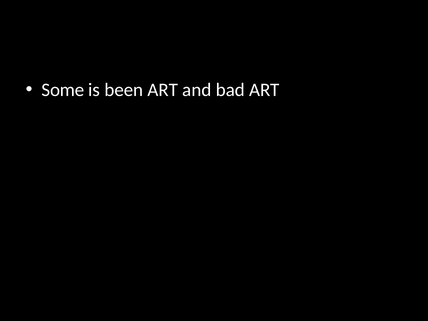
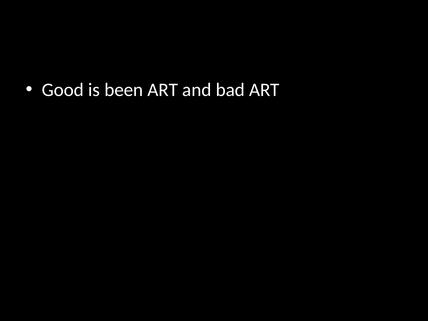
Some: Some -> Good (63, 90)
